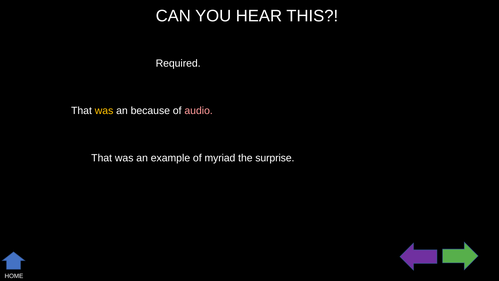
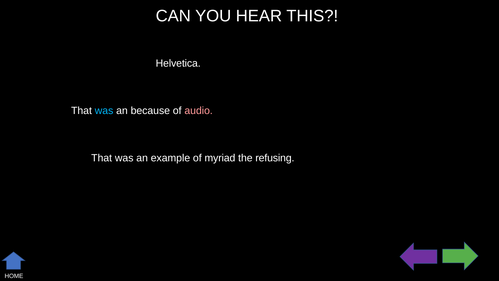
Required: Required -> Helvetica (178, 63)
was colour: yellow -> light blue (104, 111)
surprise: surprise -> refusing (275, 158)
